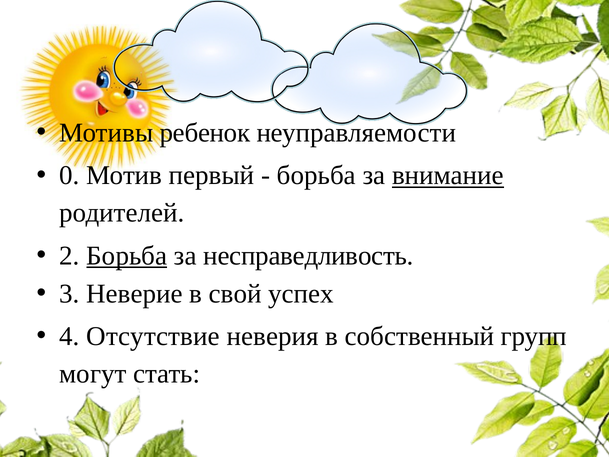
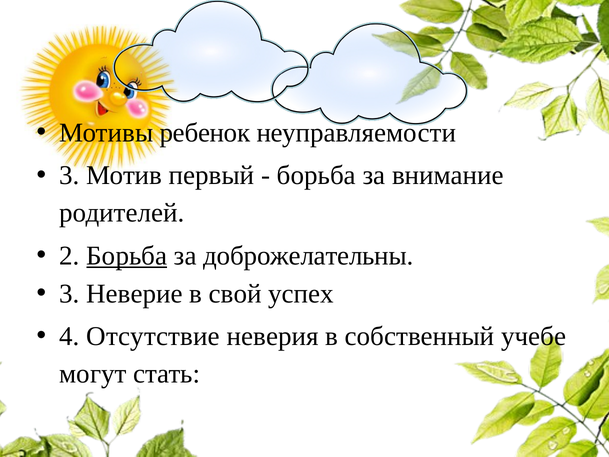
0: 0 -> 3 (70, 175)
внимание underline: present -> none (448, 175)
несправедливость: несправедливость -> доброжелательны (308, 256)
групп: групп -> учебе (534, 336)
